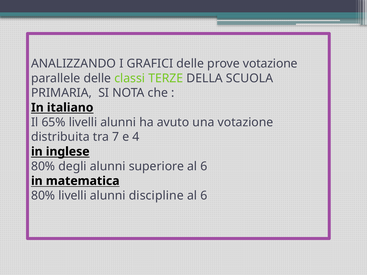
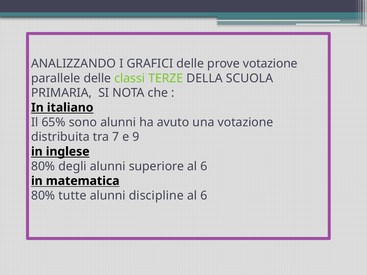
65% livelli: livelli -> sono (83, 122)
4: 4 -> 9 (136, 137)
80% livelli: livelli -> tutte (72, 196)
